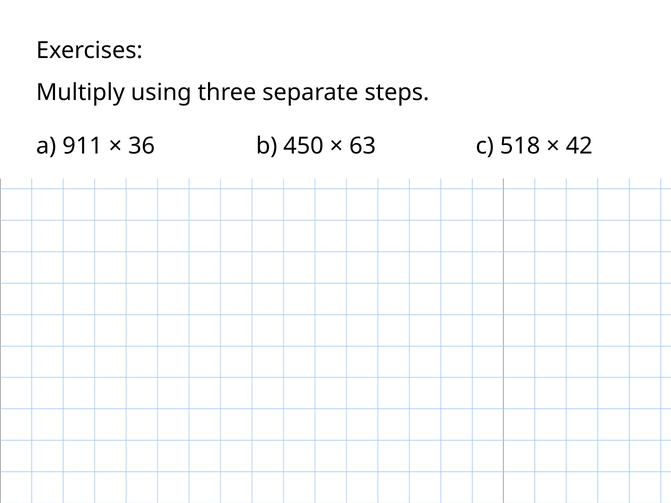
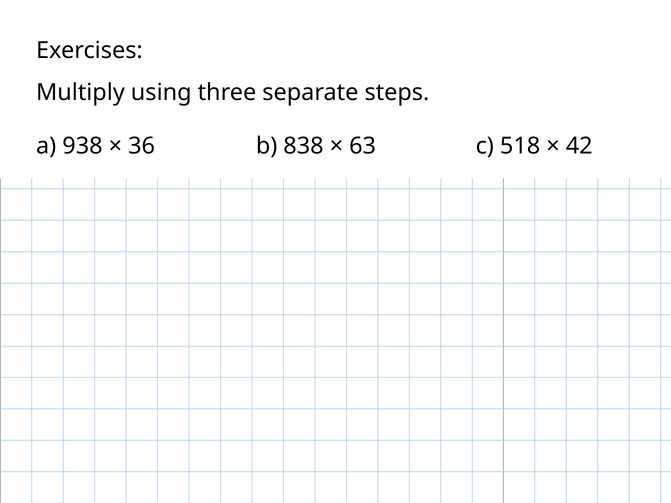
911: 911 -> 938 (82, 146)
450: 450 -> 838 (304, 146)
